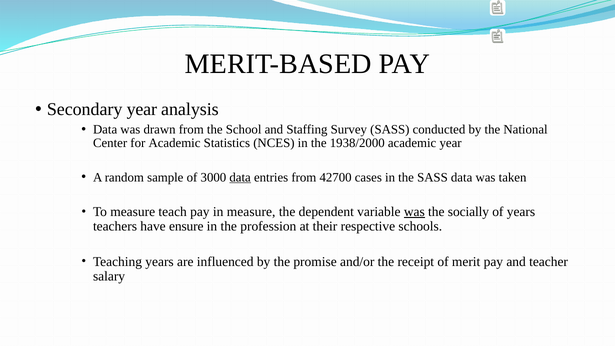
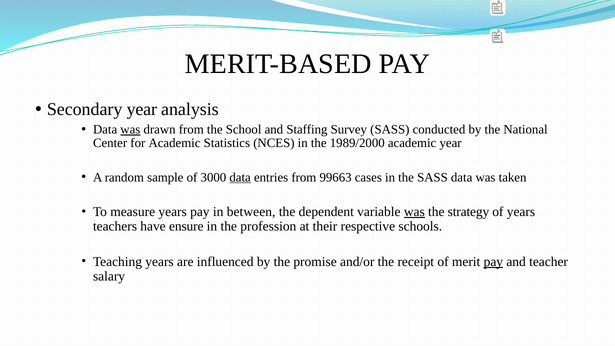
was underline: none -> present (130, 129)
1938/2000: 1938/2000 -> 1989/2000 (357, 143)
42700: 42700 -> 99663 (336, 177)
measure teach: teach -> years (173, 212)
in measure: measure -> between (251, 212)
socially: socially -> strategy (468, 212)
pay underline: none -> present (493, 262)
